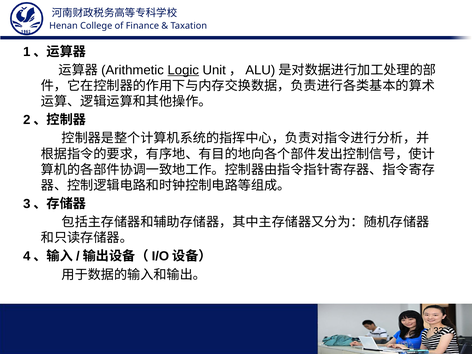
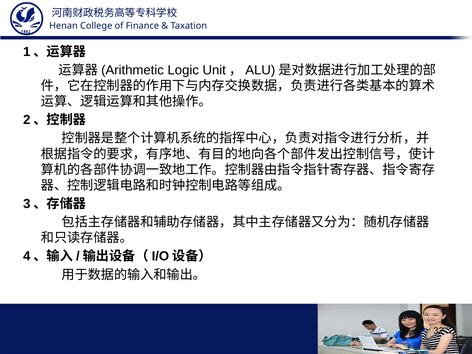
Logic underline: present -> none (183, 70)
